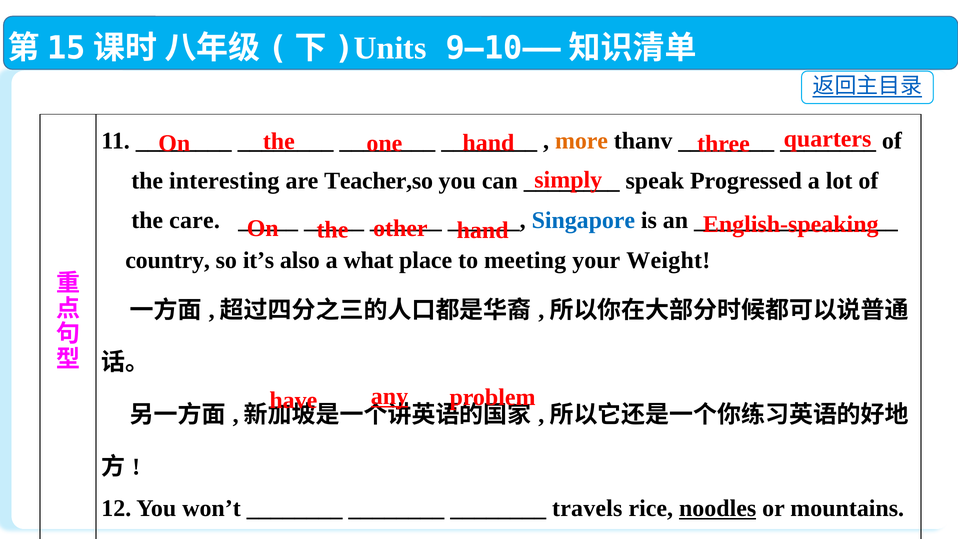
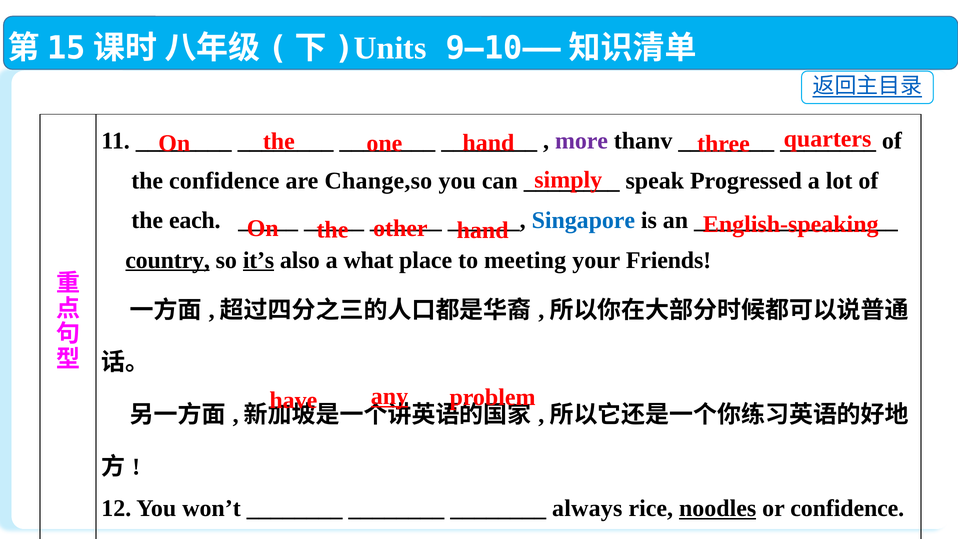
more colour: orange -> purple (581, 141)
the interesting: interesting -> confidence (224, 181)
Teacher,so: Teacher,so -> Change,so (378, 181)
care: care -> each (195, 220)
country underline: none -> present (168, 260)
it’s underline: none -> present (259, 260)
Weight: Weight -> Friends (669, 260)
travels: travels -> always (587, 508)
or mountains: mountains -> confidence (847, 508)
